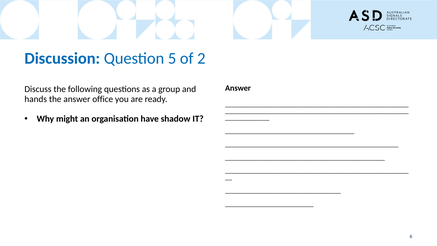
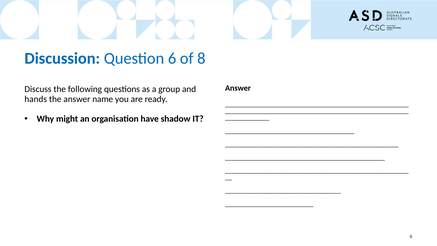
Question 5: 5 -> 6 (172, 58)
2: 2 -> 8 (201, 58)
office: office -> name (103, 99)
